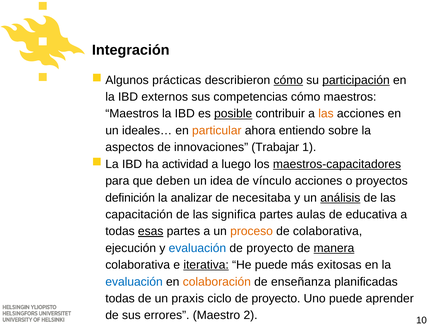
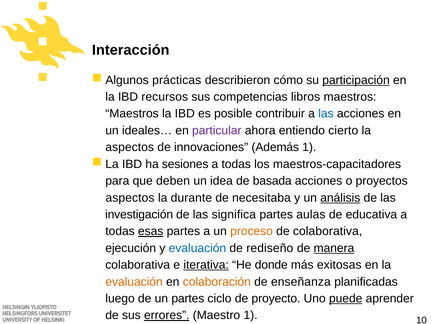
Integración: Integración -> Interacción (131, 50)
cómo underline: present -> none (288, 80)
externos: externos -> recursos (165, 97)
competencias cómo: cómo -> libros (306, 97)
posible underline: present -> none (233, 114)
las colour: orange -> blue (326, 114)
particular colour: orange -> purple (217, 131)
sobre: sobre -> cierto (343, 131)
Trabajar: Trabajar -> Además (275, 147)
actividad: actividad -> sesiones (185, 164)
luego: luego -> todas (236, 164)
maestros-capacitadores underline: present -> none (337, 164)
vínculo: vínculo -> basada (272, 181)
definición: definición -> aspectos (130, 198)
analizar: analizar -> durante (191, 198)
capacitación: capacitación -> investigación (139, 215)
proyecto: proyecto -> rediseño (270, 248)
He puede: puede -> donde (271, 265)
evaluación colour: blue -> orange (134, 282)
todas: todas -> luego (120, 299)
un praxis: praxis -> partes (188, 299)
puede underline: none -> present (346, 299)
errores underline: none -> present (167, 315)
Maestro 2: 2 -> 1 (251, 315)
